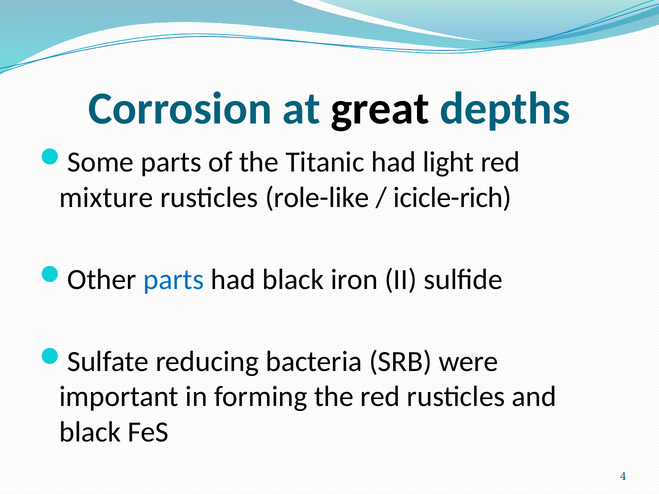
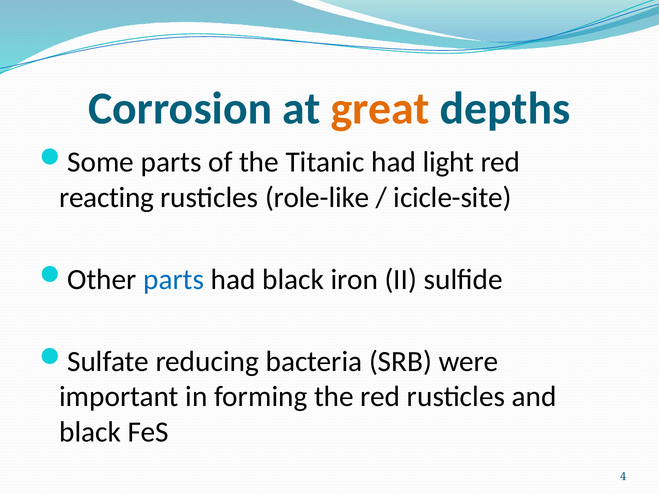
great colour: black -> orange (380, 109)
mixture: mixture -> reacting (107, 198)
icicle-rich: icicle-rich -> icicle-site (452, 198)
